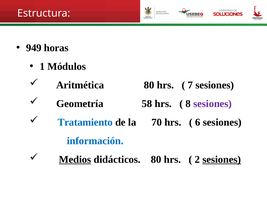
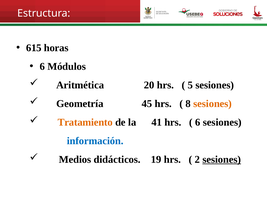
949: 949 -> 615 (34, 48)
1: 1 -> 6 (42, 66)
Aritmética 80: 80 -> 20 (149, 85)
7: 7 -> 5 (190, 85)
58: 58 -> 45 (147, 104)
sesiones colour: purple -> orange (213, 104)
Tratamiento colour: blue -> orange (85, 122)
70: 70 -> 41 (157, 122)
Medios underline: present -> none (75, 160)
didácticos 80: 80 -> 19 (156, 160)
